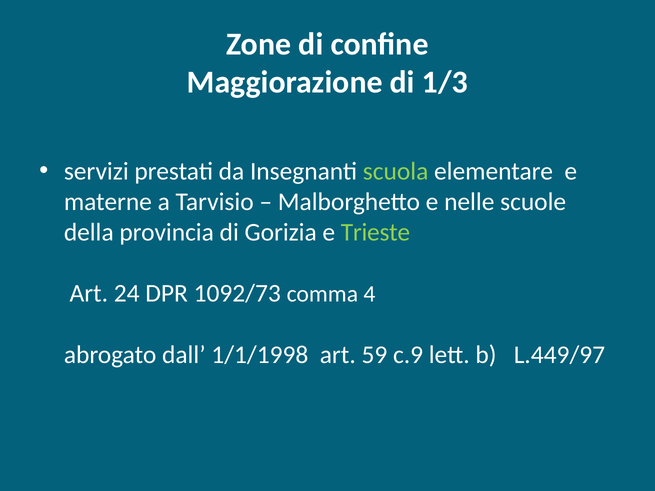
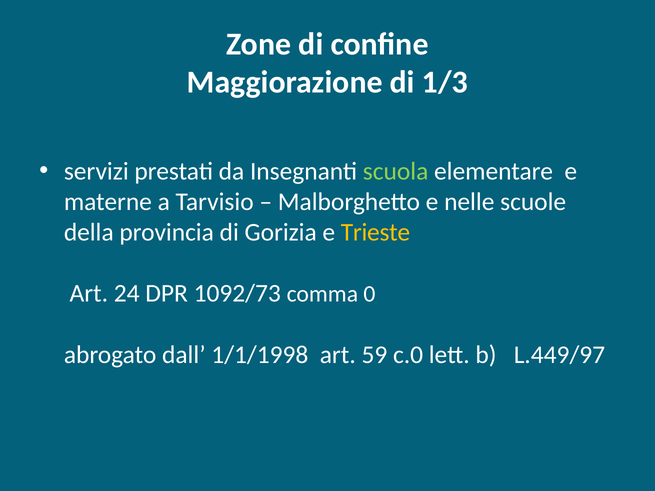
Trieste colour: light green -> yellow (375, 233)
4: 4 -> 0 (369, 294)
c.9: c.9 -> c.0 (408, 355)
